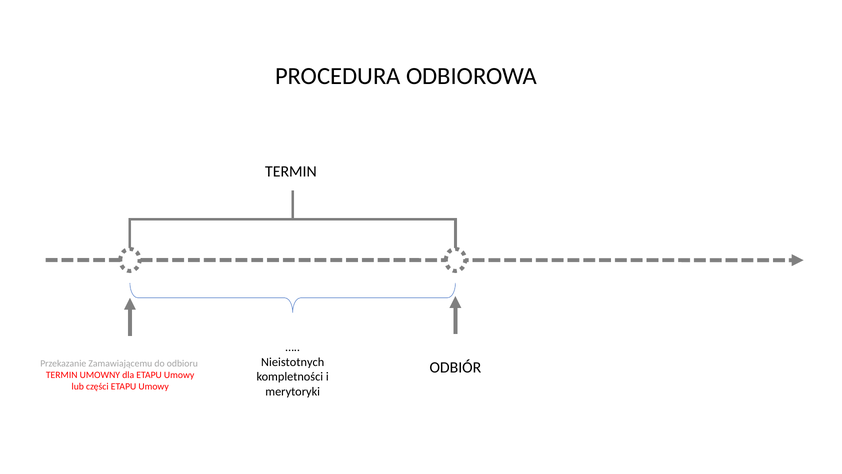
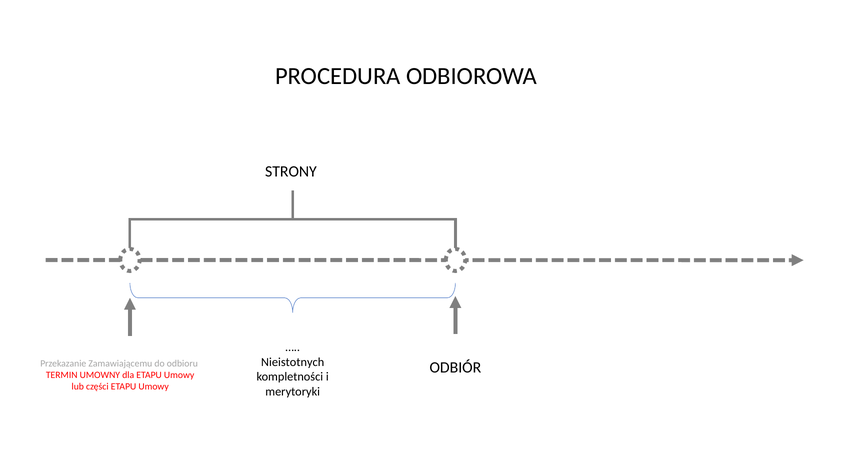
TERMIN: TERMIN -> STRONY (291, 171)
